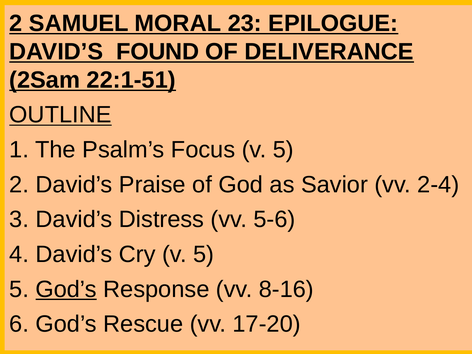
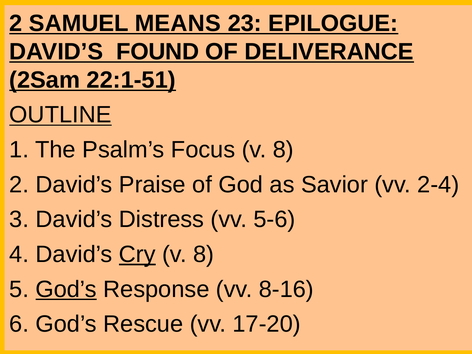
MORAL: MORAL -> MEANS (178, 23)
Focus v 5: 5 -> 8 (283, 150)
Cry underline: none -> present (137, 254)
5: 5 -> 8 (204, 254)
